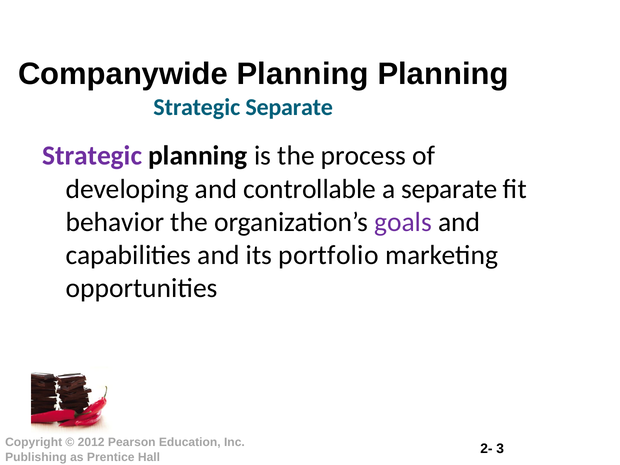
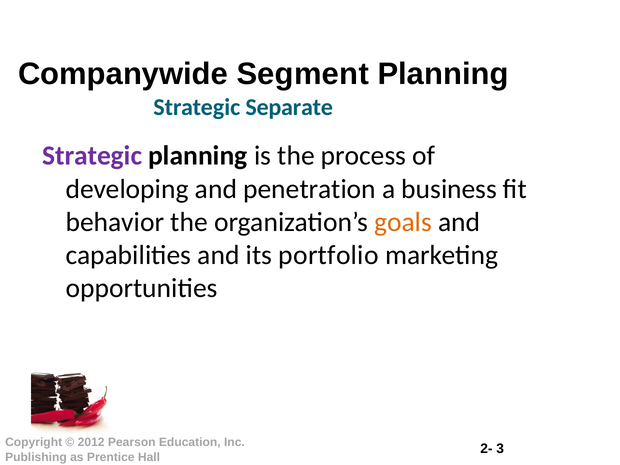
Companywide Planning: Planning -> Segment (303, 74)
controllable: controllable -> penetration (310, 189)
a separate: separate -> business (449, 189)
goals colour: purple -> orange (403, 222)
